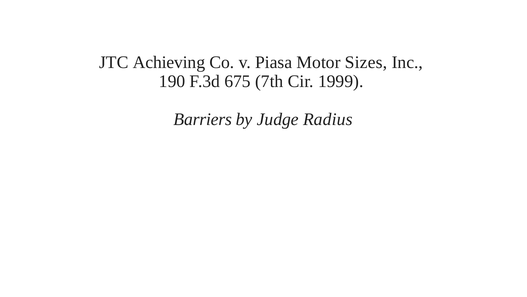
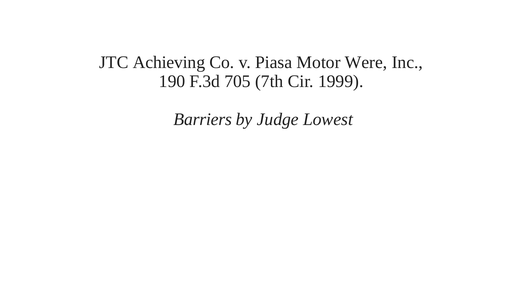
Sizes: Sizes -> Were (366, 62)
675: 675 -> 705 (238, 81)
Radius: Radius -> Lowest (328, 119)
